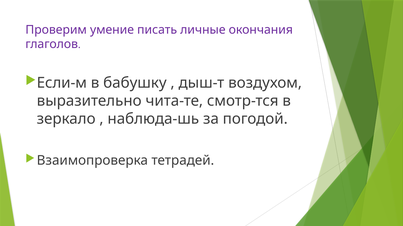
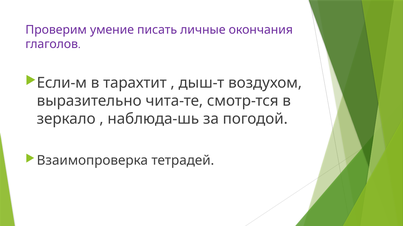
бабушку: бабушку -> тарахтит (135, 83)
